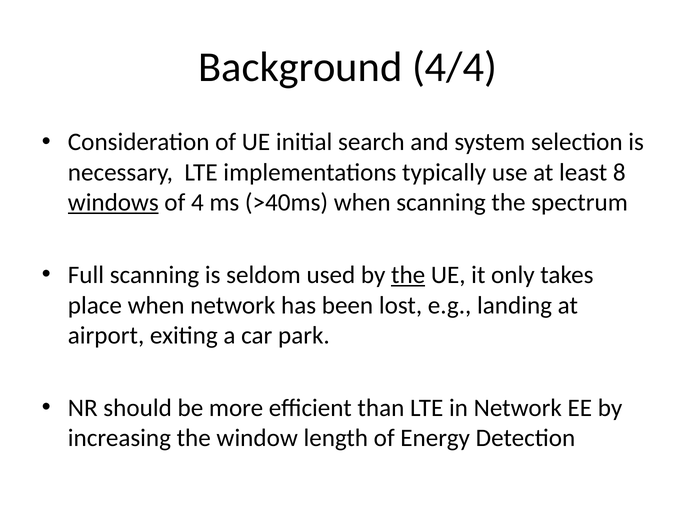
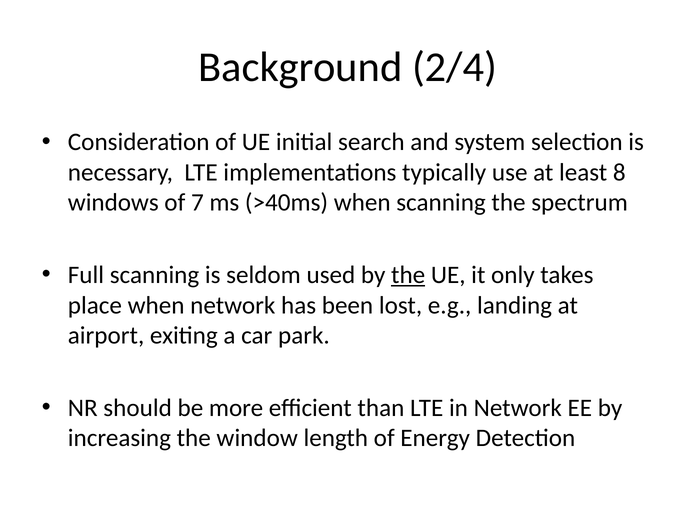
4/4: 4/4 -> 2/4 (455, 67)
windows underline: present -> none (113, 202)
4: 4 -> 7 (197, 202)
